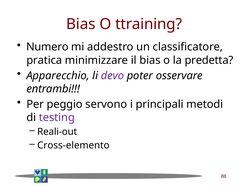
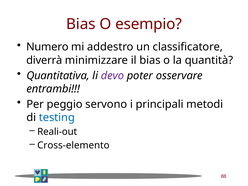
ttraining: ttraining -> esempio (149, 24)
pratica: pratica -> diverrà (44, 60)
predetta: predetta -> quantità (209, 60)
Apparecchio: Apparecchio -> Quantitativa (58, 76)
testing colour: purple -> blue (57, 118)
